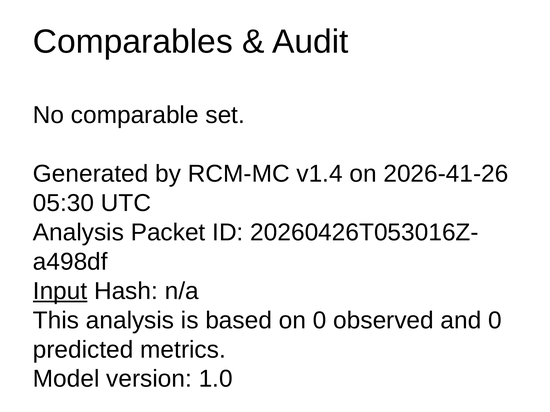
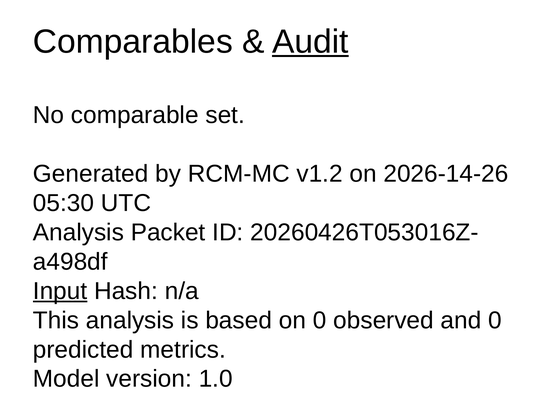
Audit underline: none -> present (310, 42)
v1.4: v1.4 -> v1.2 (320, 174)
2026-41-26: 2026-41-26 -> 2026-14-26 (446, 174)
